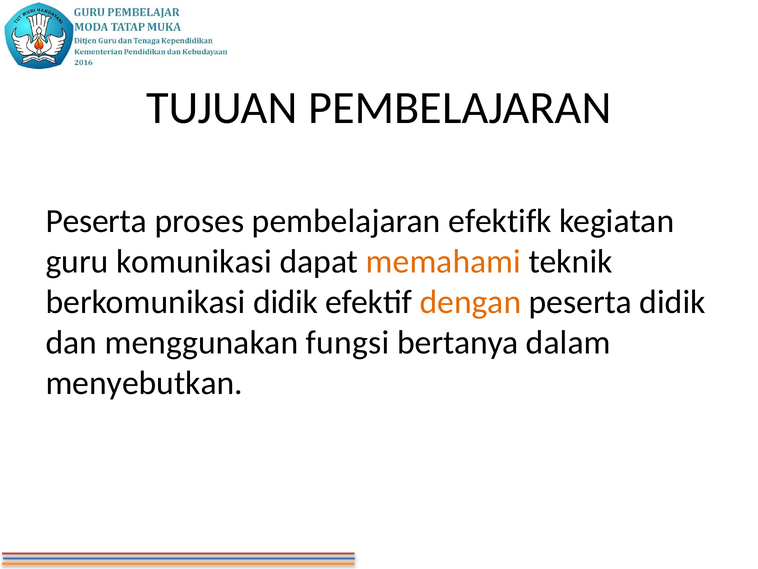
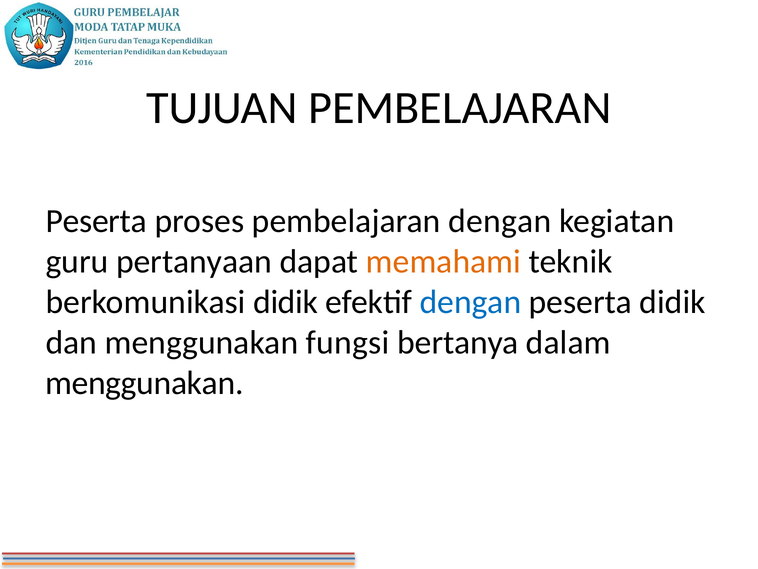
pembelajaran efektifk: efektifk -> dengan (500, 221)
komunikasi: komunikasi -> pertanyaan (194, 262)
dengan colour: orange -> blue (471, 302)
menyebutkan: menyebutkan -> menggunakan (144, 383)
